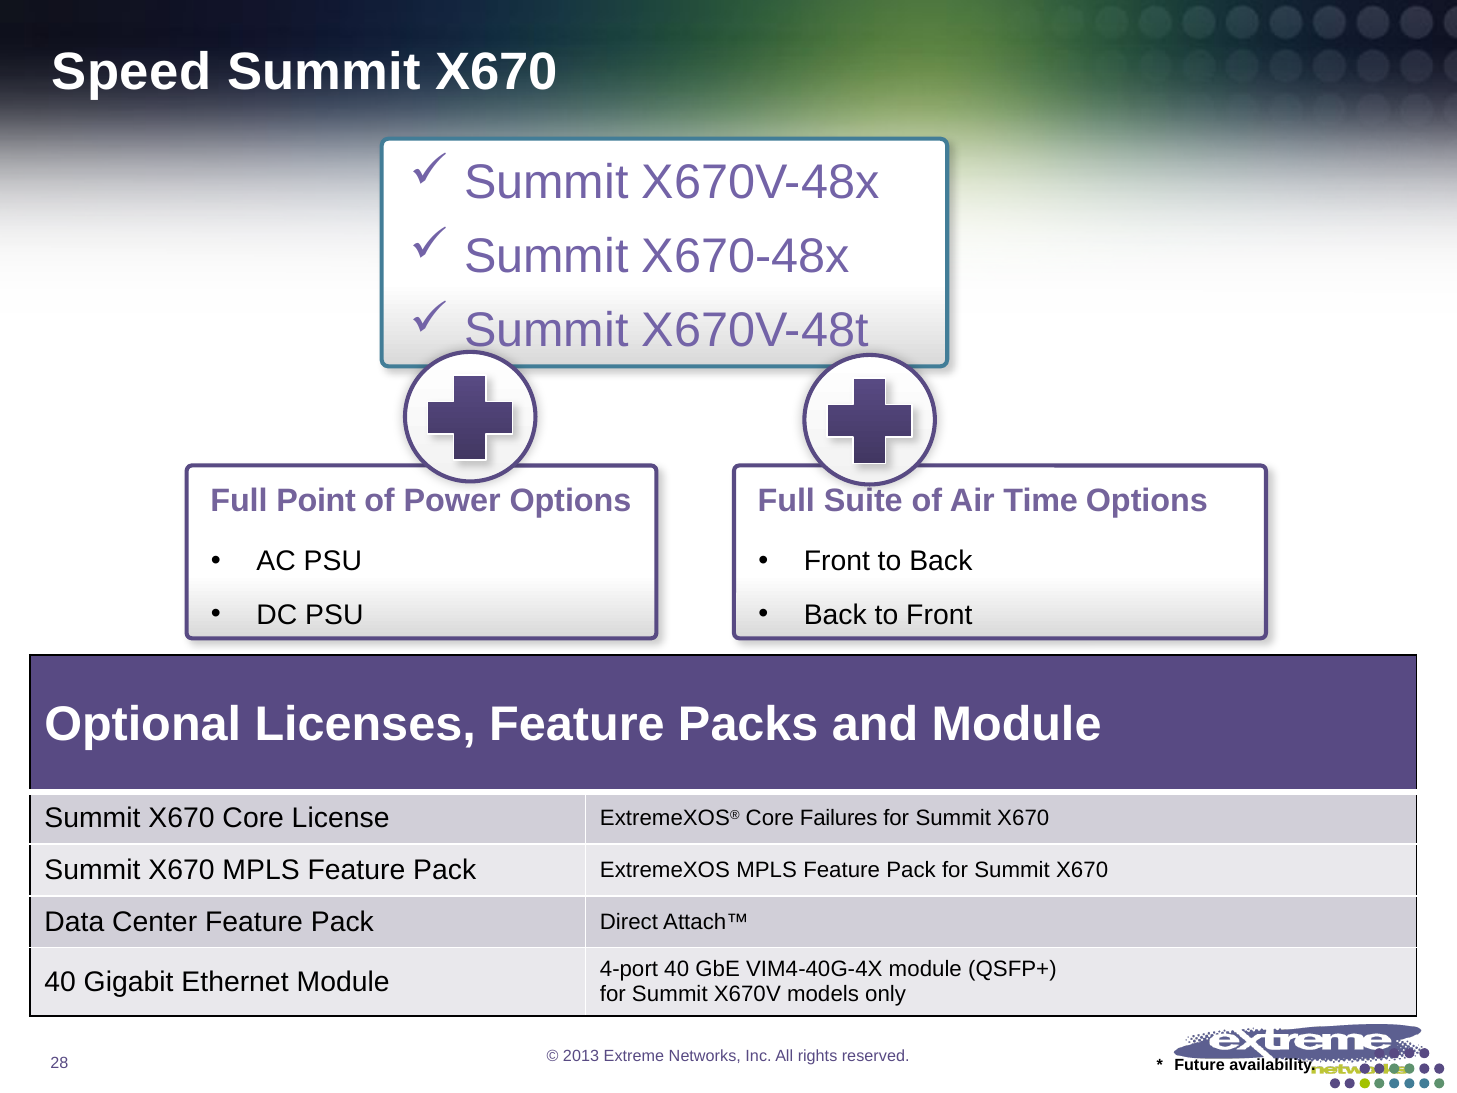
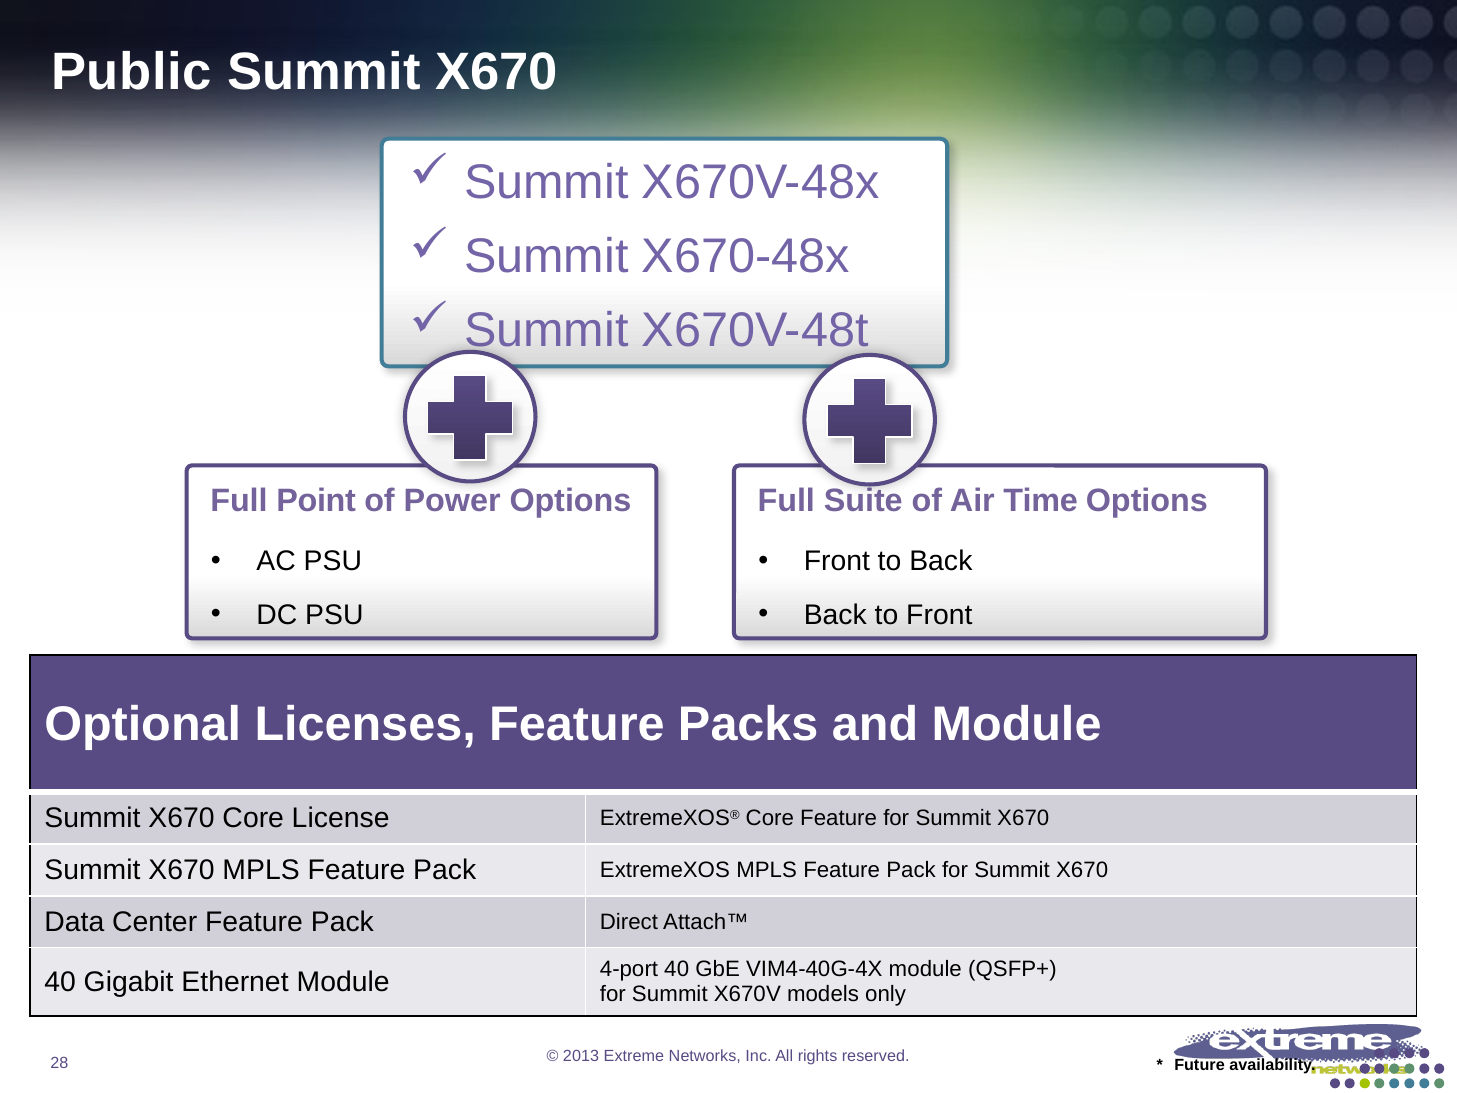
Speed: Speed -> Public (131, 72)
Core Failures: Failures -> Feature (839, 818)
